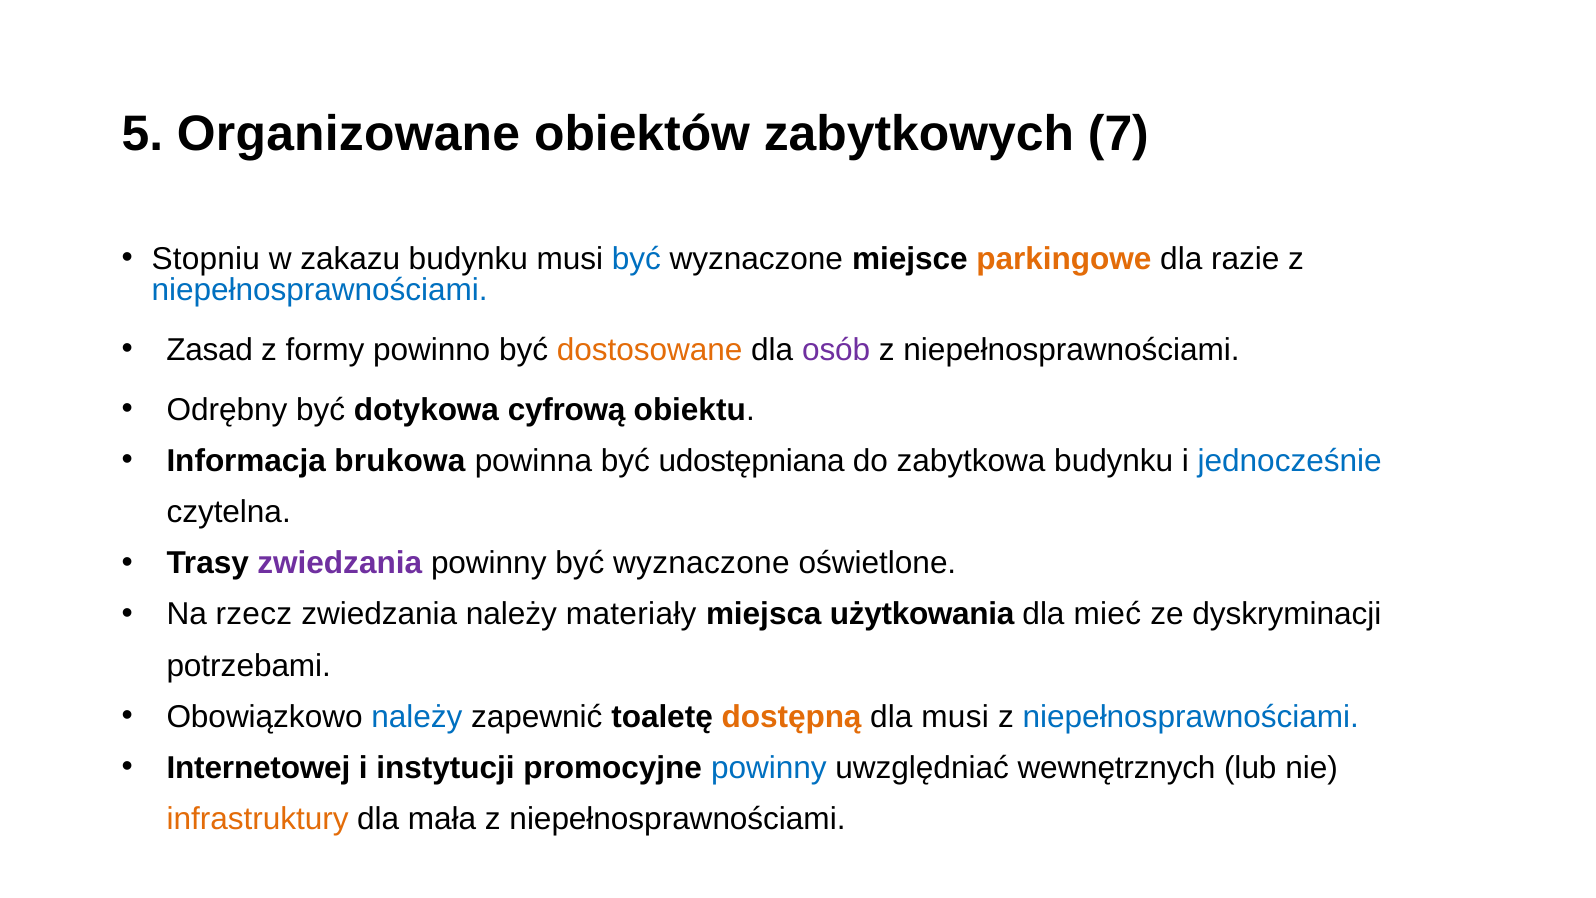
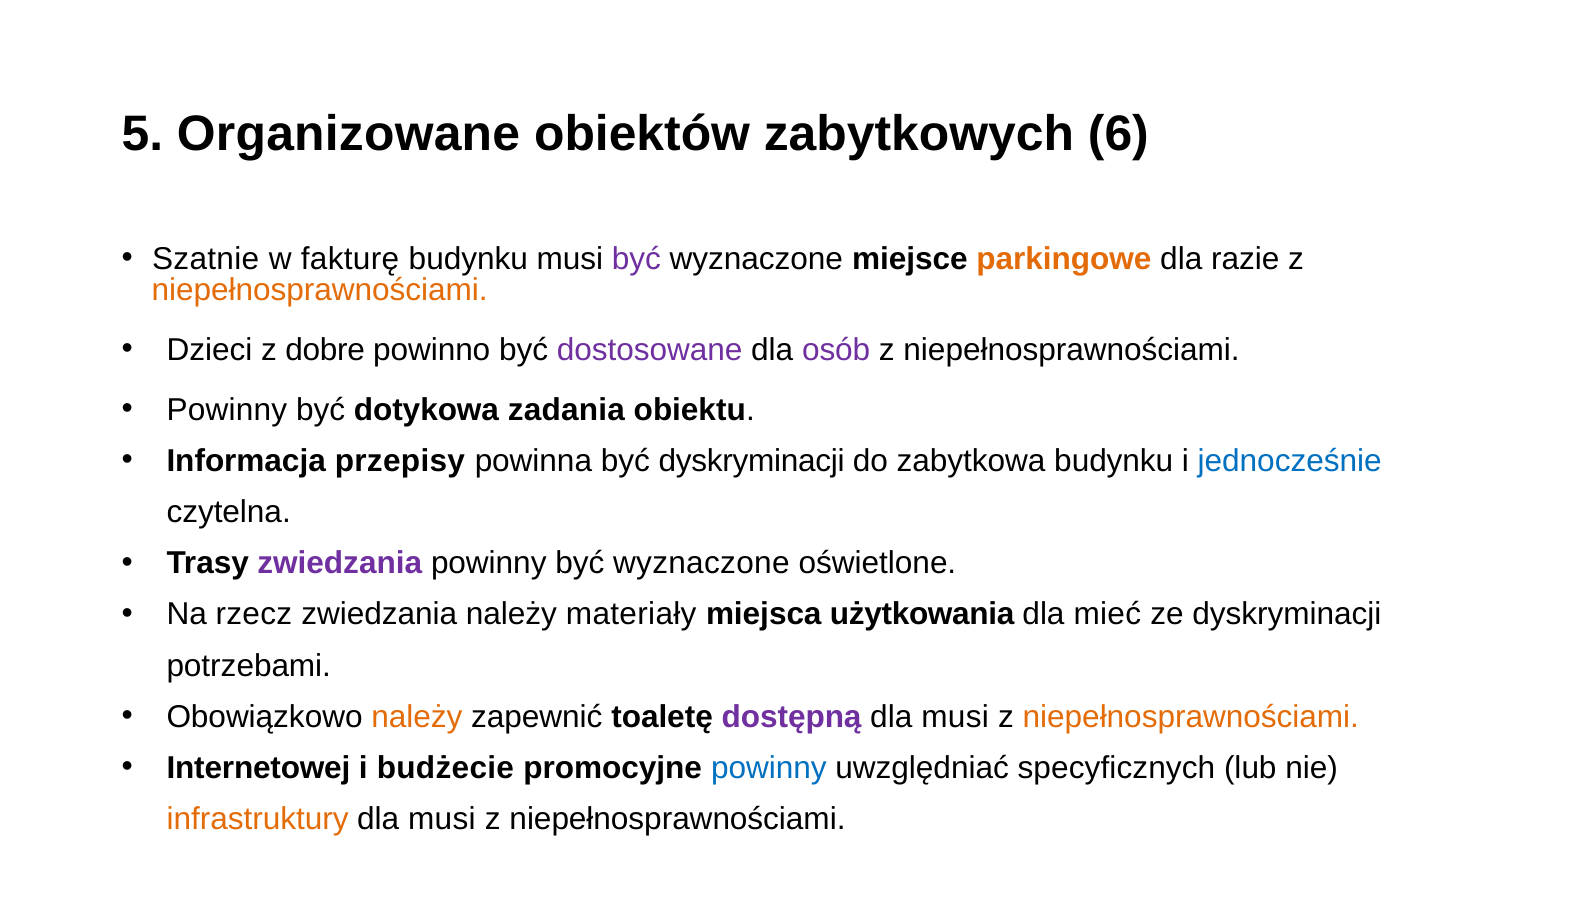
7: 7 -> 6 (1118, 134)
Stopniu: Stopniu -> Szatnie (206, 259)
zakazu: zakazu -> fakturę (350, 259)
być colour: blue -> purple (636, 259)
niepełnosprawnościami colour: blue -> orange (320, 290)
Zasad: Zasad -> Dzieci (209, 350)
formy: formy -> dobre (325, 350)
dostosowane colour: orange -> purple (650, 350)
Odrębny: Odrębny -> Powinny (227, 410)
cyfrową: cyfrową -> zadania (566, 410)
brukowa: brukowa -> przepisy (400, 461)
być udostępniana: udostępniana -> dyskryminacji (752, 461)
należy colour: blue -> orange (417, 717)
dostępną colour: orange -> purple (792, 717)
niepełnosprawnościami colour: blue -> orange (1191, 717)
instytucji: instytucji -> budżecie (445, 768)
wewnętrznych: wewnętrznych -> specyficznych (1116, 768)
mała: mała -> musi (442, 819)
